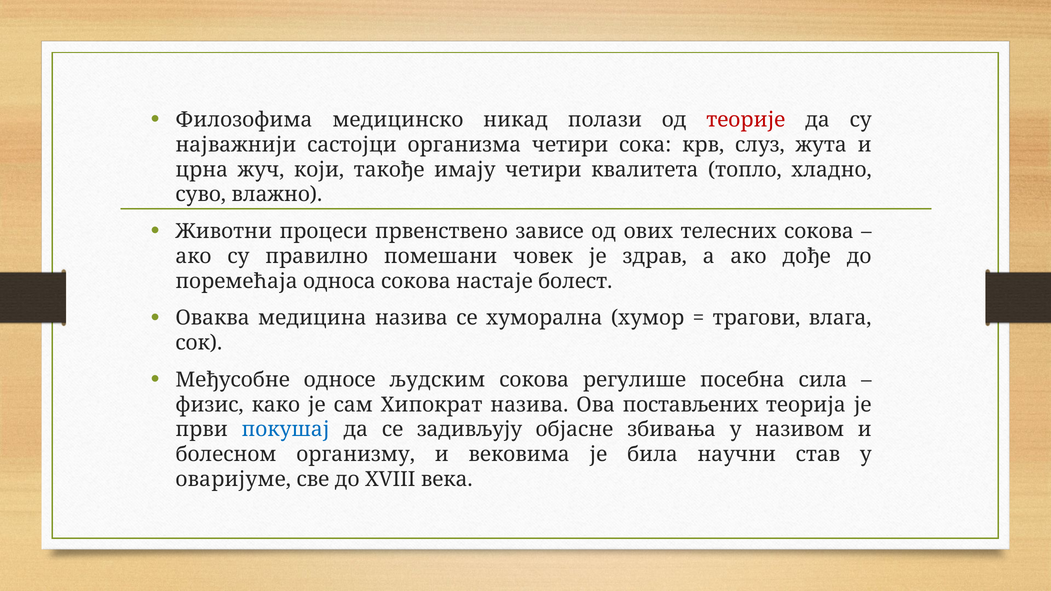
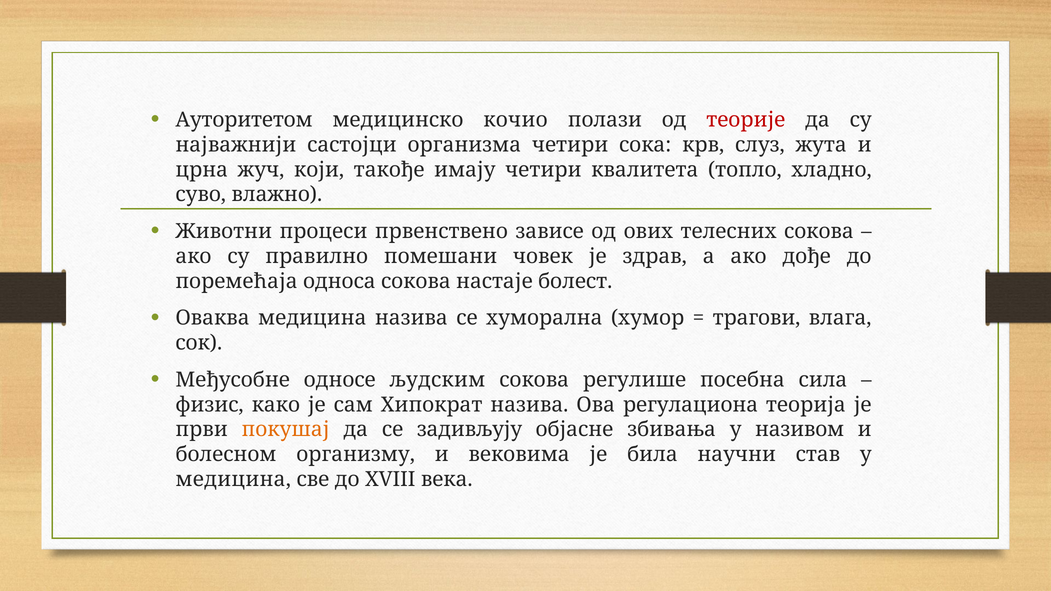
Филозофима: Филозофима -> Ауторитетом (244, 120)
никад: никад -> кочио (516, 120)
постављених: постављених -> регулациона (691, 405)
покушај colour: blue -> orange (286, 430)
оваријуме: оваријуме -> медицина (233, 480)
